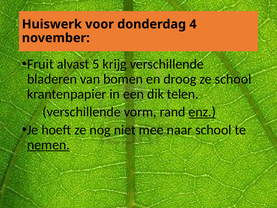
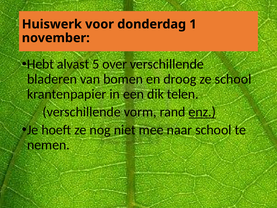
4: 4 -> 1 (193, 24)
Fruit: Fruit -> Hebt (40, 64)
krijg: krijg -> over (115, 64)
nemen underline: present -> none (48, 145)
